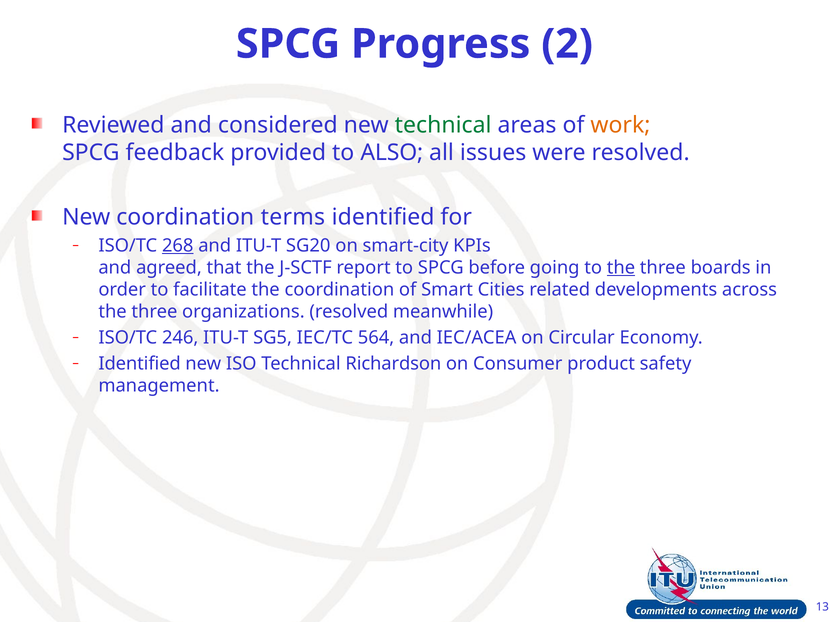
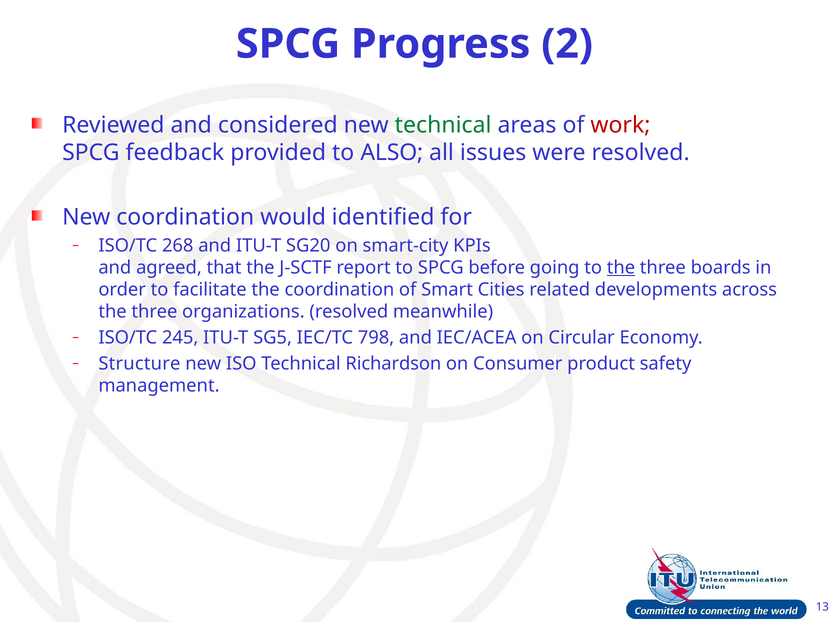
work colour: orange -> red (620, 125)
terms: terms -> would (293, 217)
268 underline: present -> none (178, 245)
246: 246 -> 245 (180, 338)
564: 564 -> 798 (376, 338)
Identified: Identified -> Structure (139, 363)
